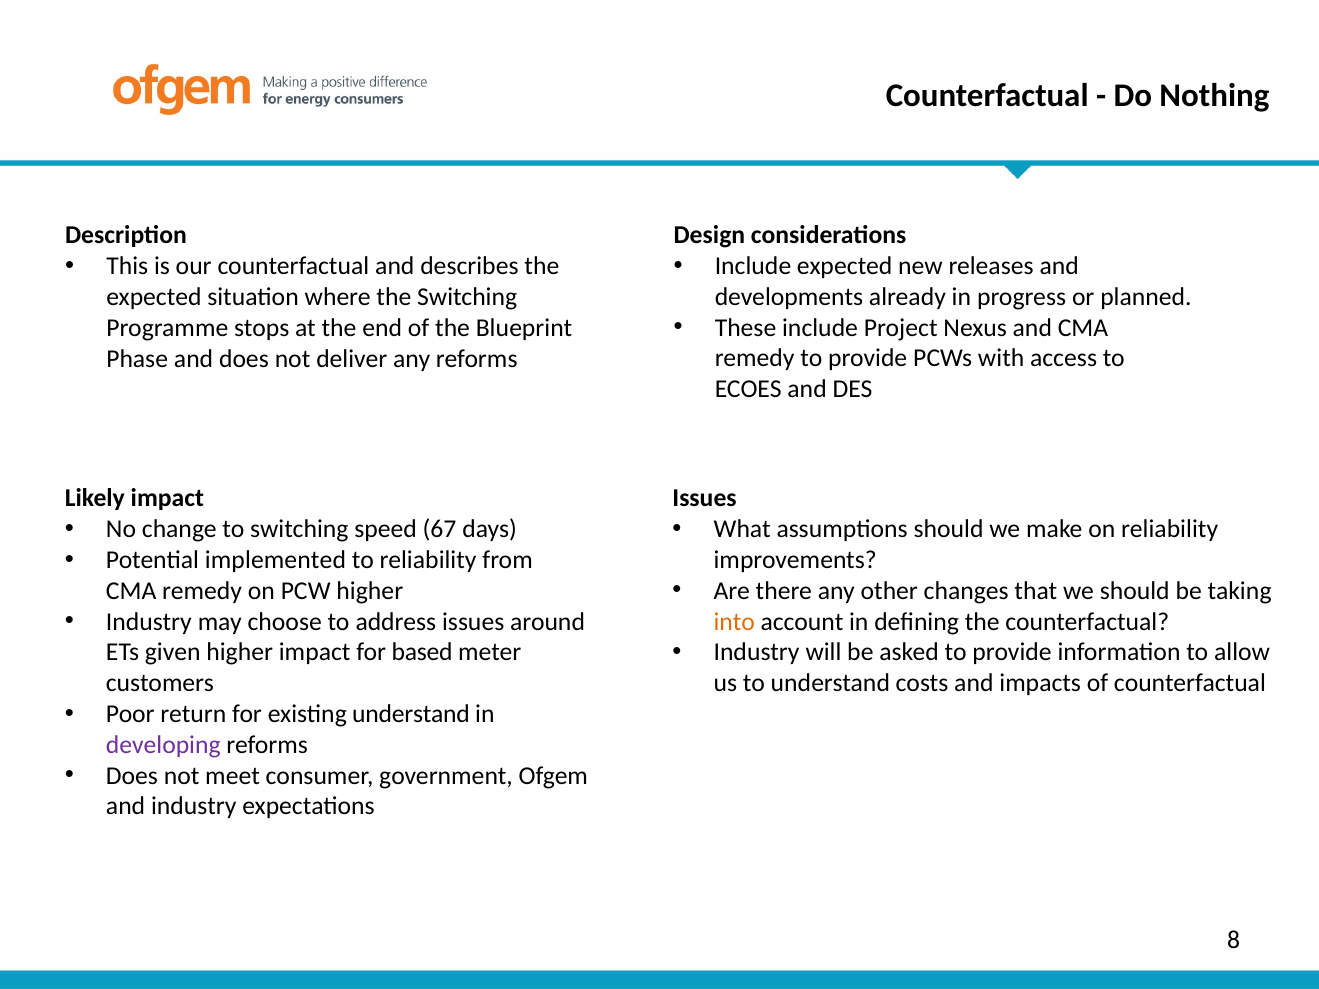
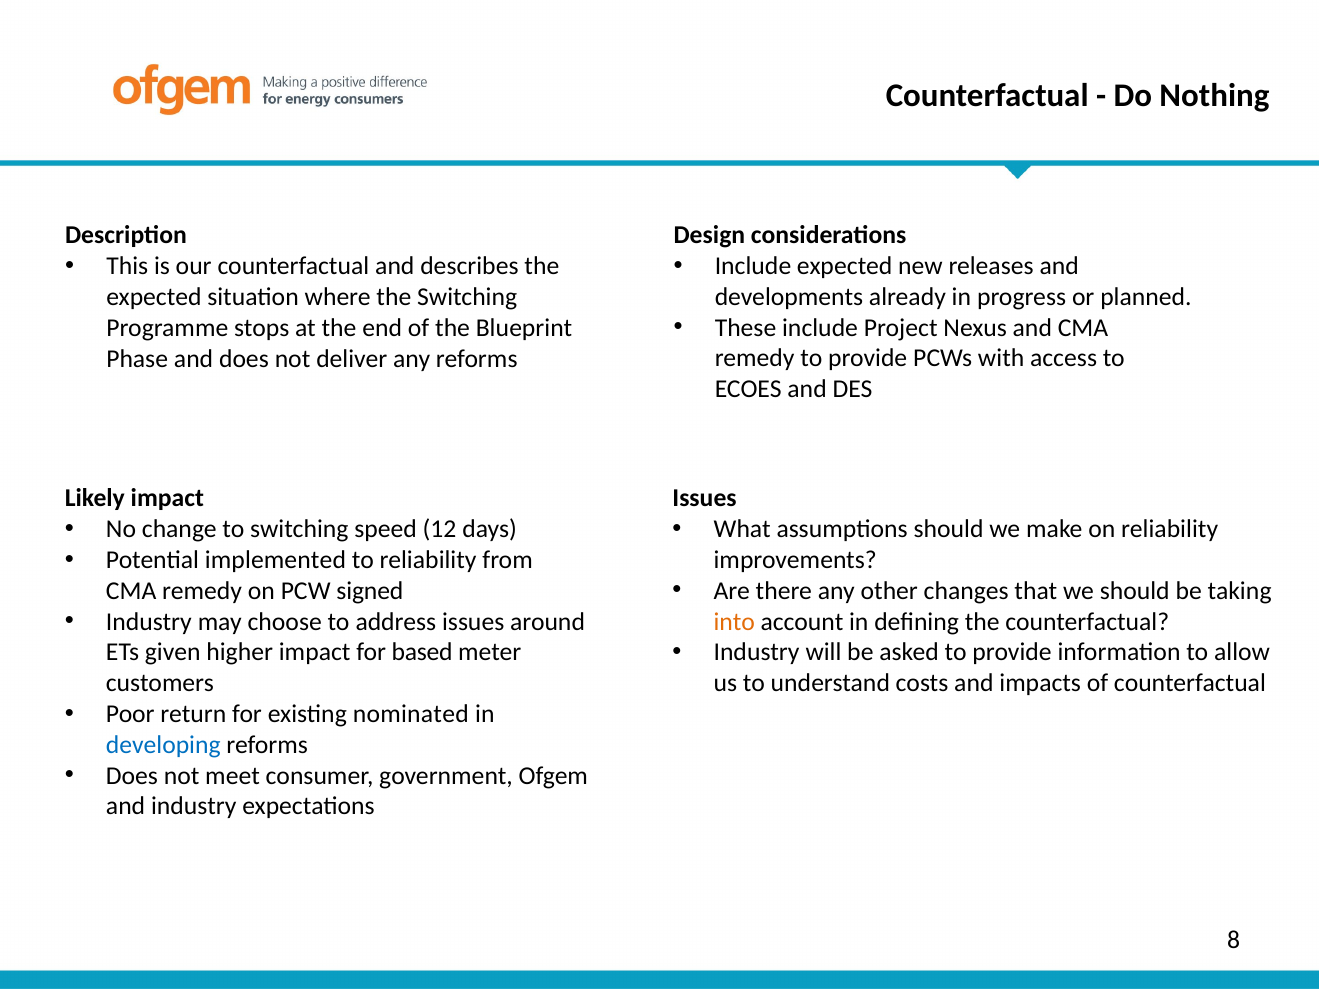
67: 67 -> 12 (440, 529)
PCW higher: higher -> signed (370, 591)
existing understand: understand -> nominated (411, 714)
developing colour: purple -> blue (163, 745)
